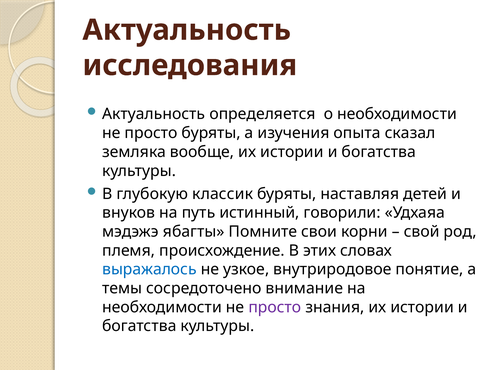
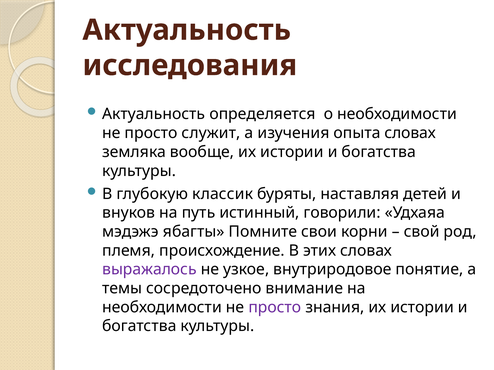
просто буряты: буряты -> служит (211, 133)
опыта сказал: сказал -> словах (410, 133)
выражалось colour: blue -> purple (149, 270)
